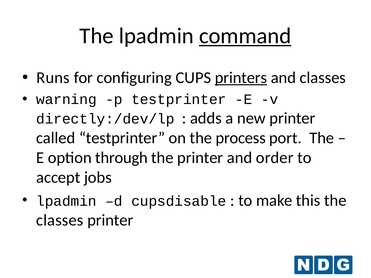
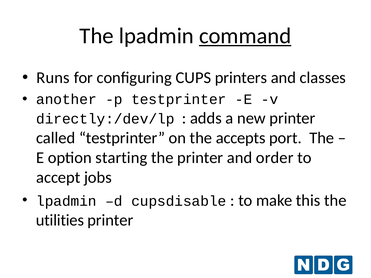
printers underline: present -> none (241, 78)
warning: warning -> another (66, 100)
process: process -> accepts (241, 138)
through: through -> starting (121, 158)
classes: classes -> utilities (60, 221)
